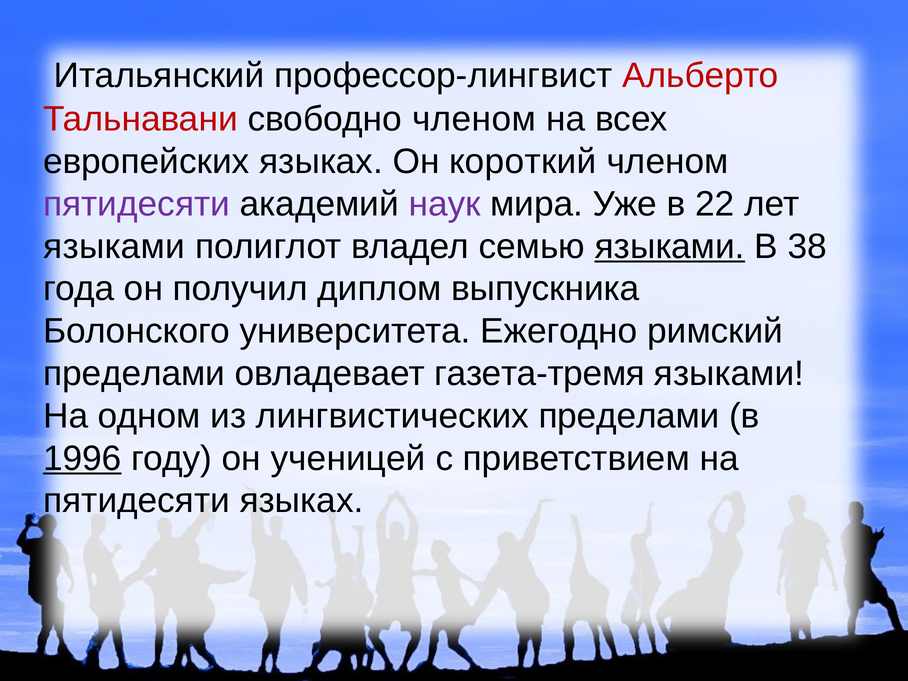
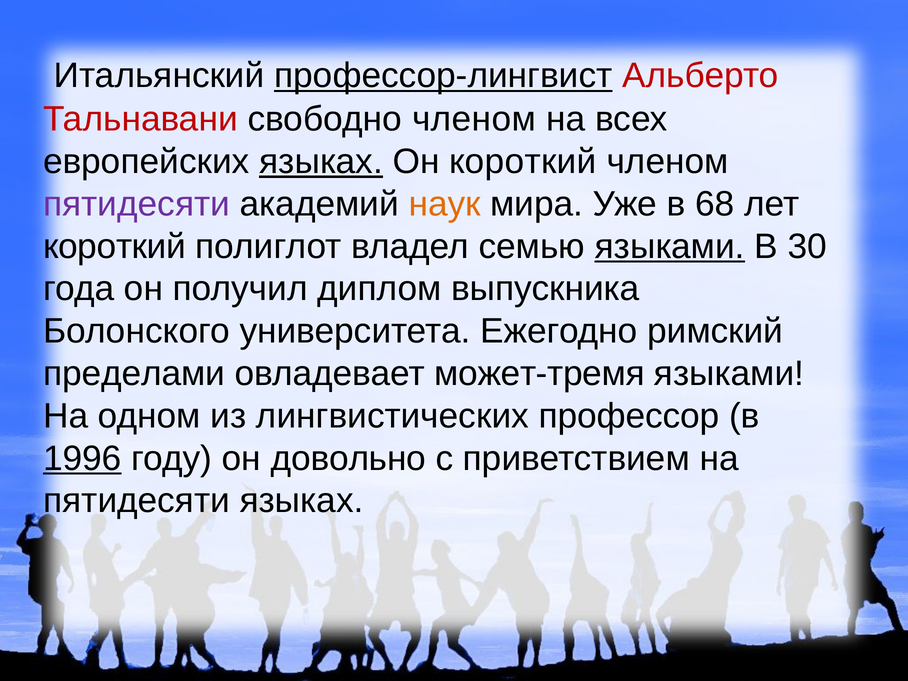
профессор-лингвист underline: none -> present (443, 76)
языках underline: none -> present (321, 162)
наук colour: purple -> orange (445, 204)
22: 22 -> 68 (715, 204)
языками: языками -> короткий (115, 246)
38: 38 -> 30 (807, 246)
газета-тремя: газета-тремя -> может-тремя (540, 374)
лингвистических пределами: пределами -> профессор (629, 416)
ученицей: ученицей -> довольно (348, 458)
